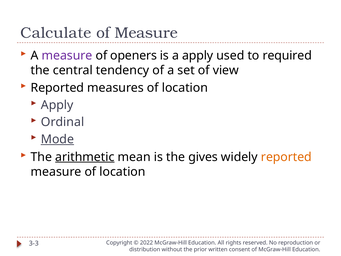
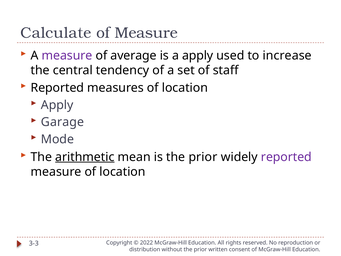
openers: openers -> average (134, 55)
required: required -> increase (287, 55)
view: view -> staff (226, 70)
Ordinal: Ordinal -> Garage (62, 122)
Mode underline: present -> none (57, 139)
is the gives: gives -> prior (203, 157)
reported colour: orange -> purple (286, 157)
